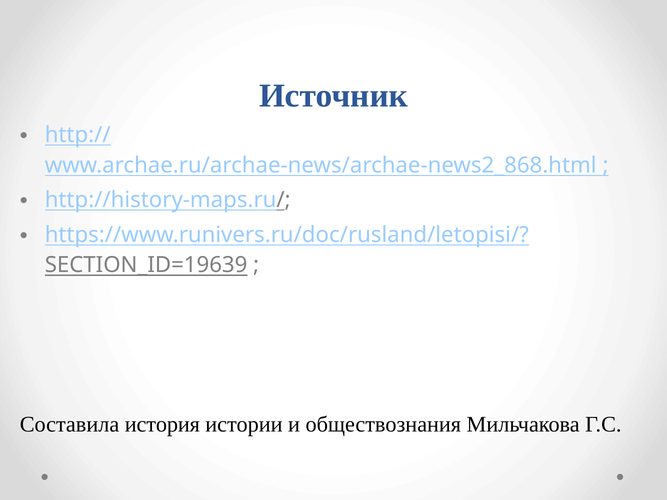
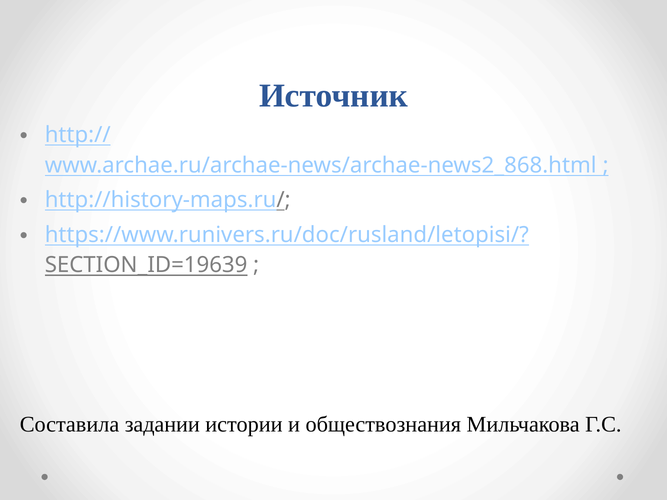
история: история -> задании (162, 425)
